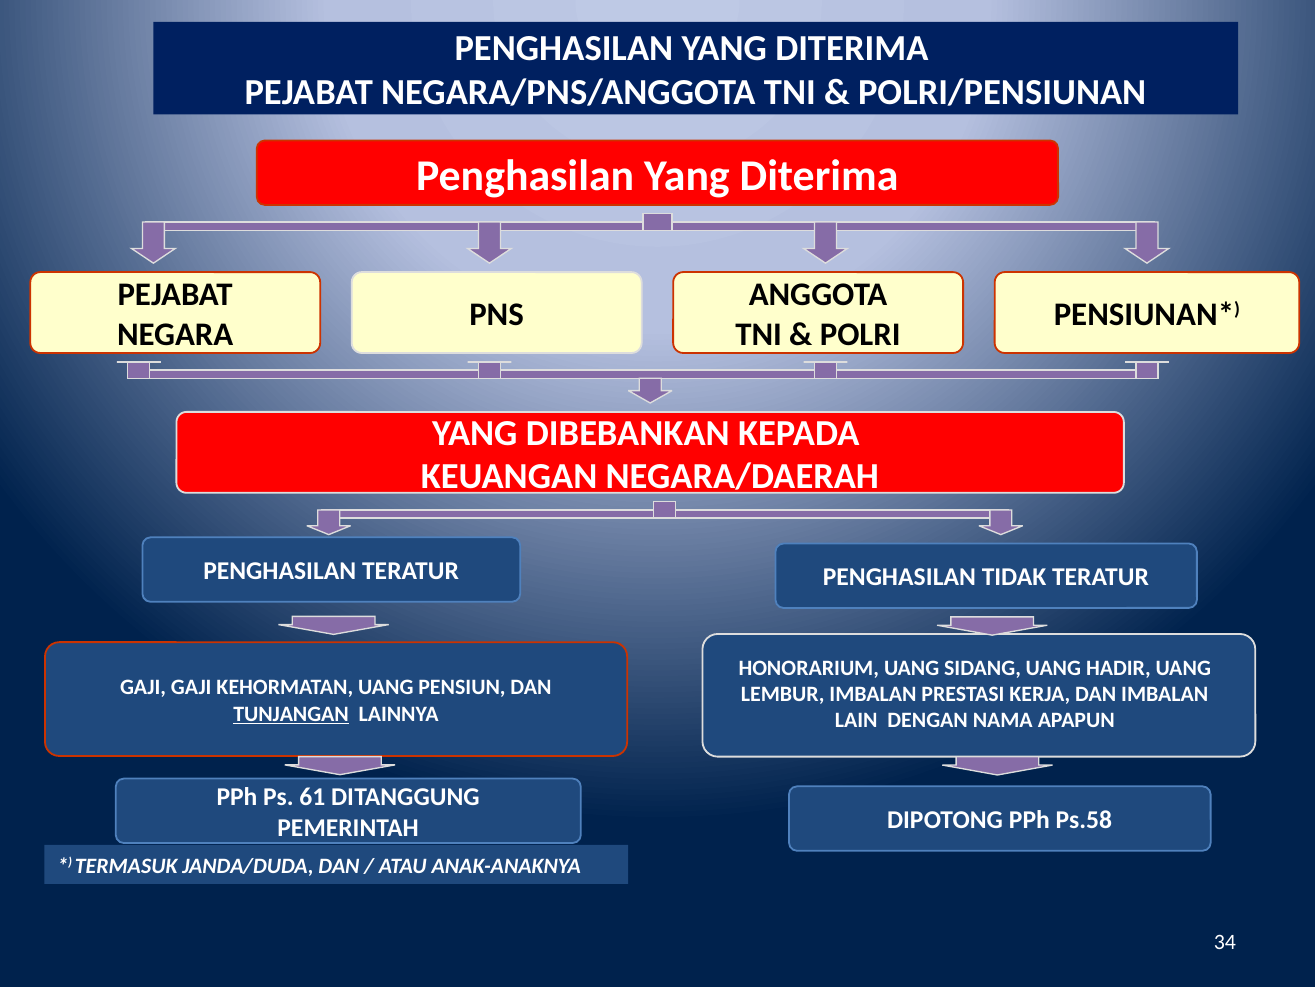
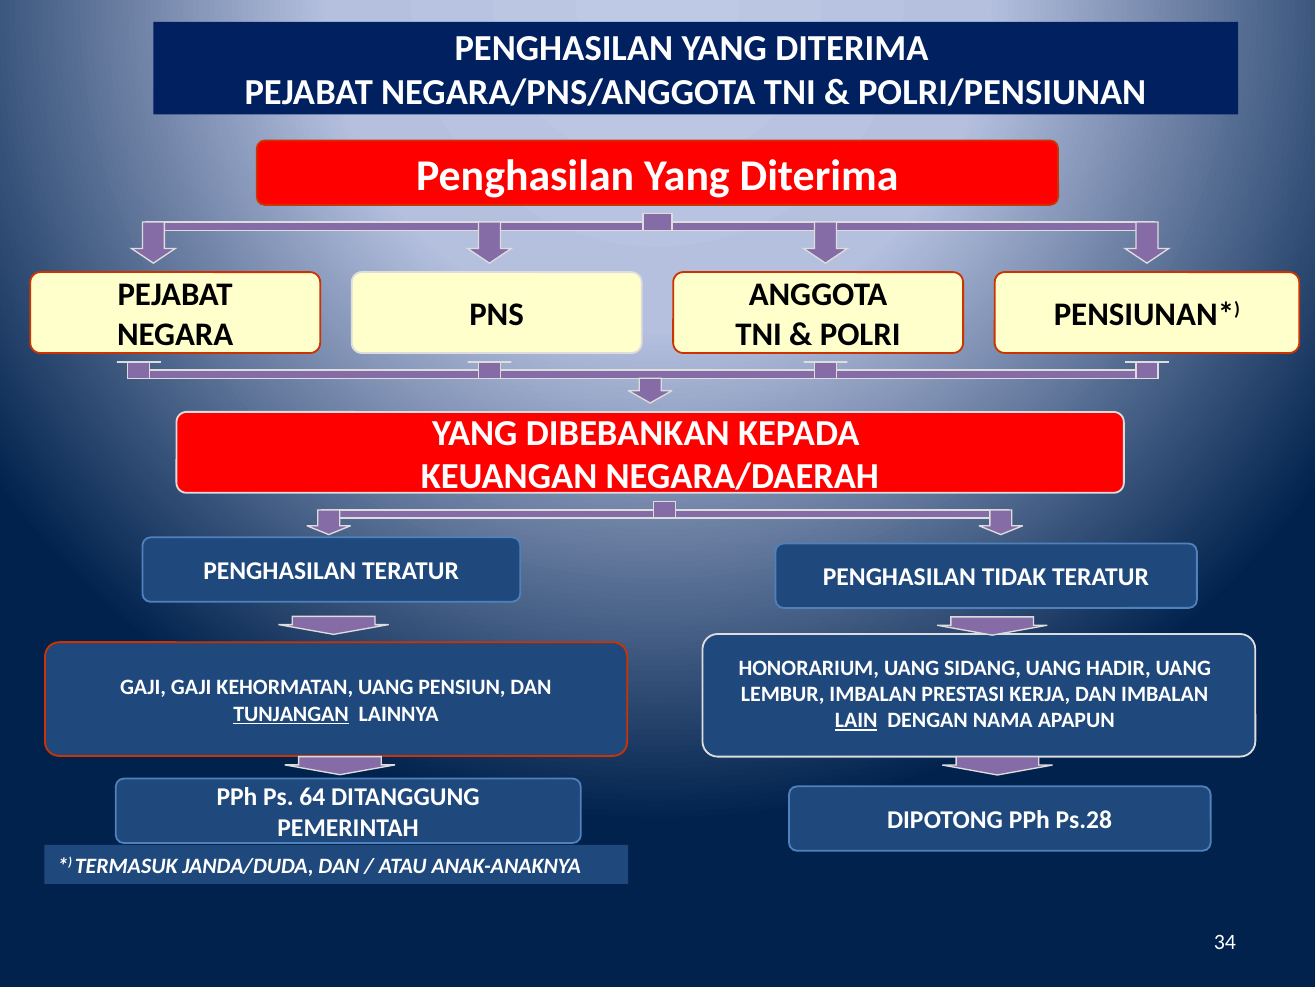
LAIN underline: none -> present (856, 720)
61: 61 -> 64 (312, 797)
Ps.58: Ps.58 -> Ps.28 (1084, 820)
